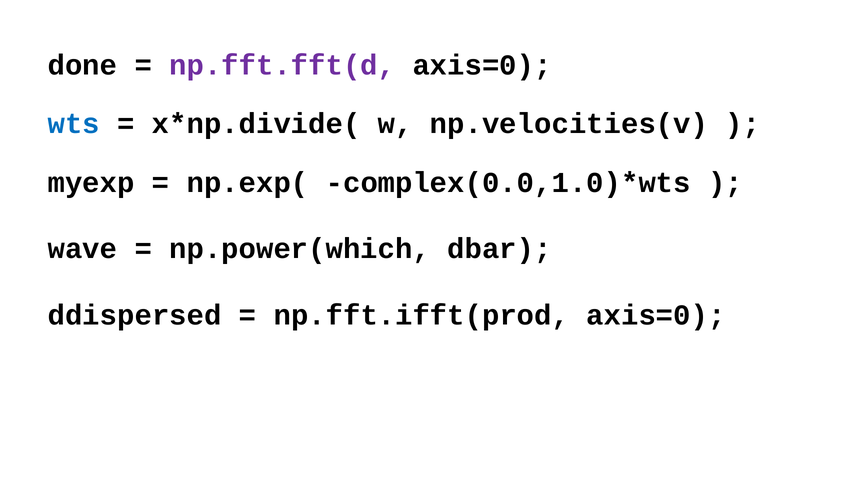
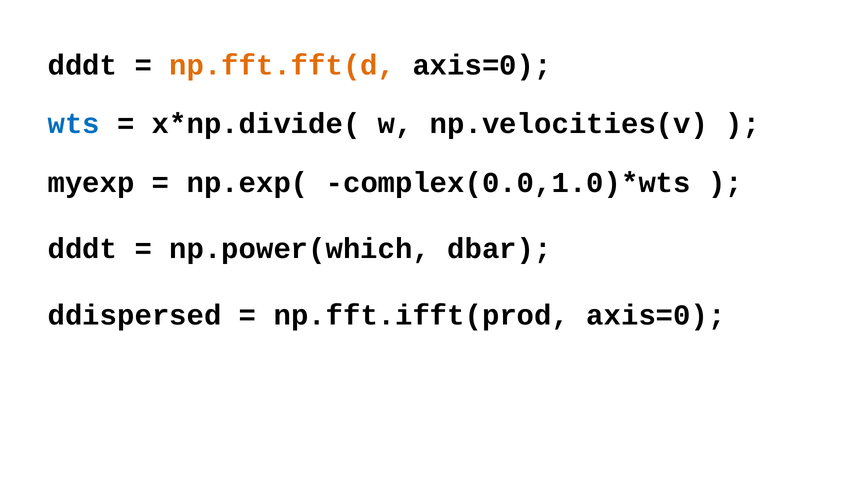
done: done -> dddt (82, 65)
np.fft.fft(d colour: purple -> orange (282, 65)
wave: wave -> dddt (82, 249)
